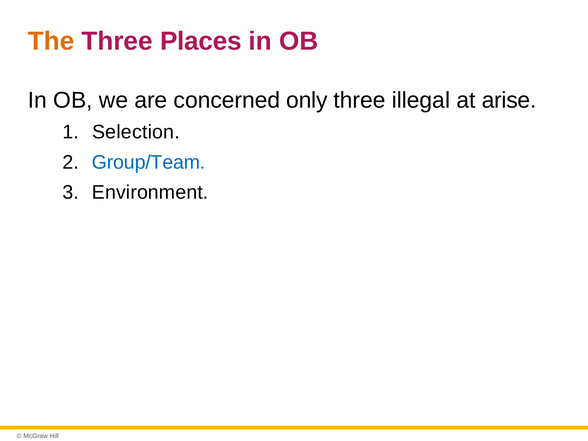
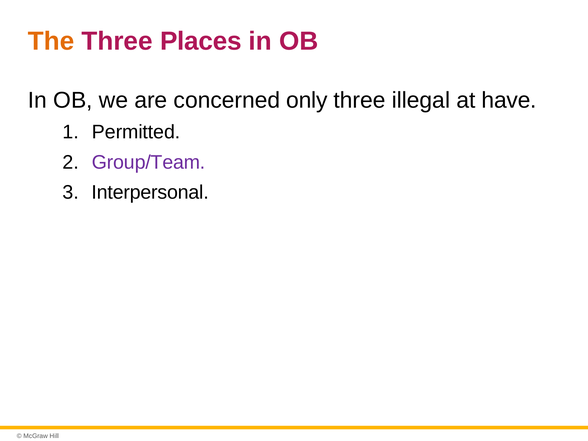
arise: arise -> have (509, 100)
Selection: Selection -> Permitted (136, 132)
Group/Team colour: blue -> purple (149, 162)
Environment: Environment -> Interpersonal (150, 192)
